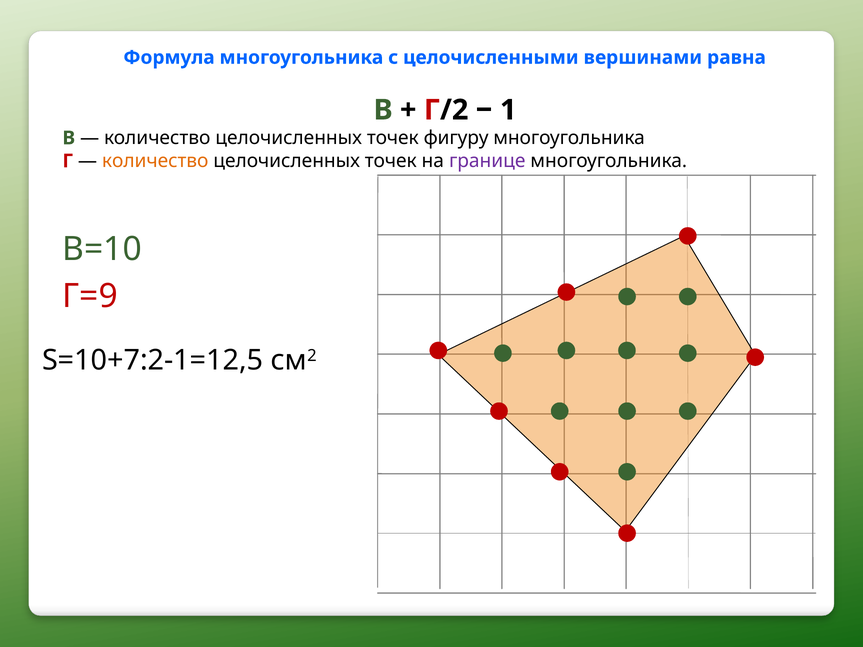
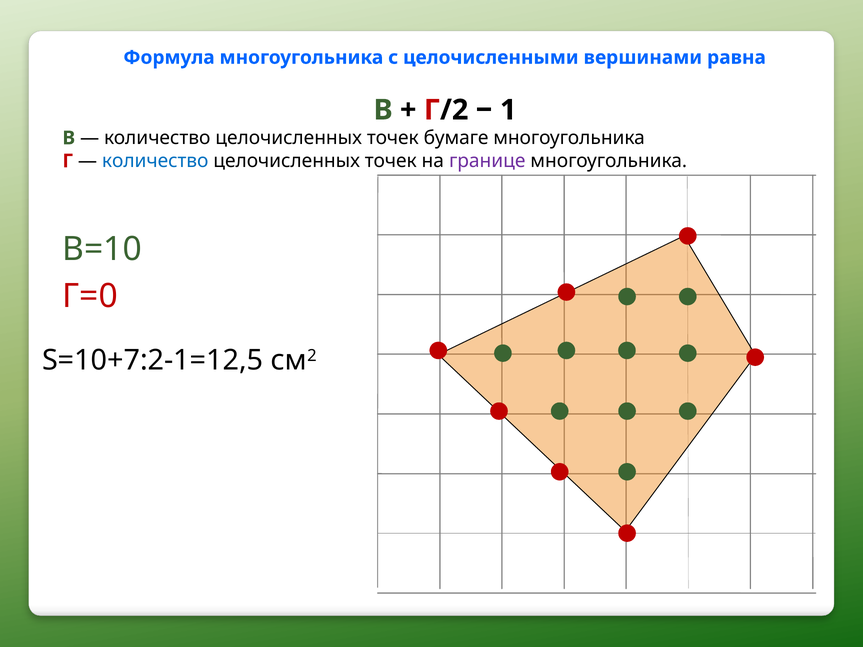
фигуру: фигуру -> бумаге (456, 138)
количество colour: orange -> blue (155, 161)
Г=9: Г=9 -> Г=0 (90, 296)
